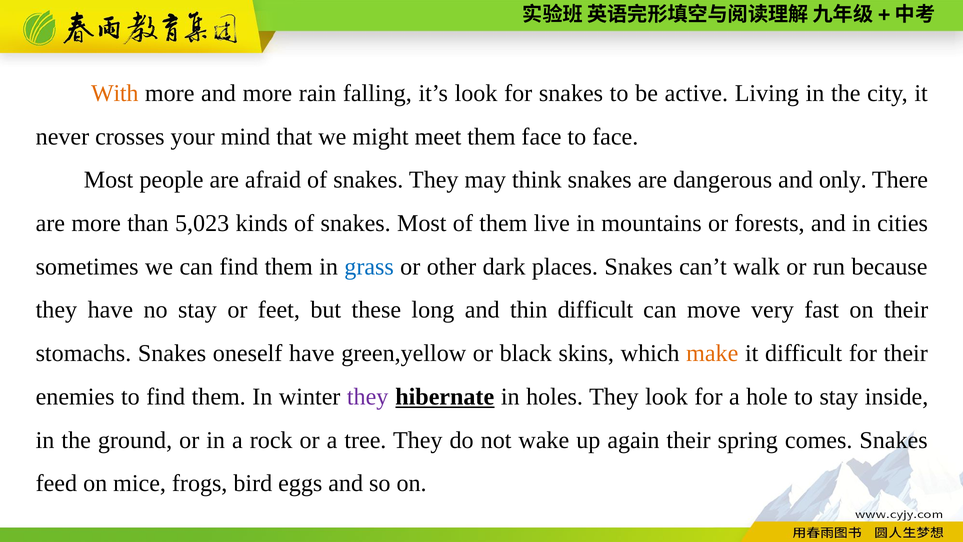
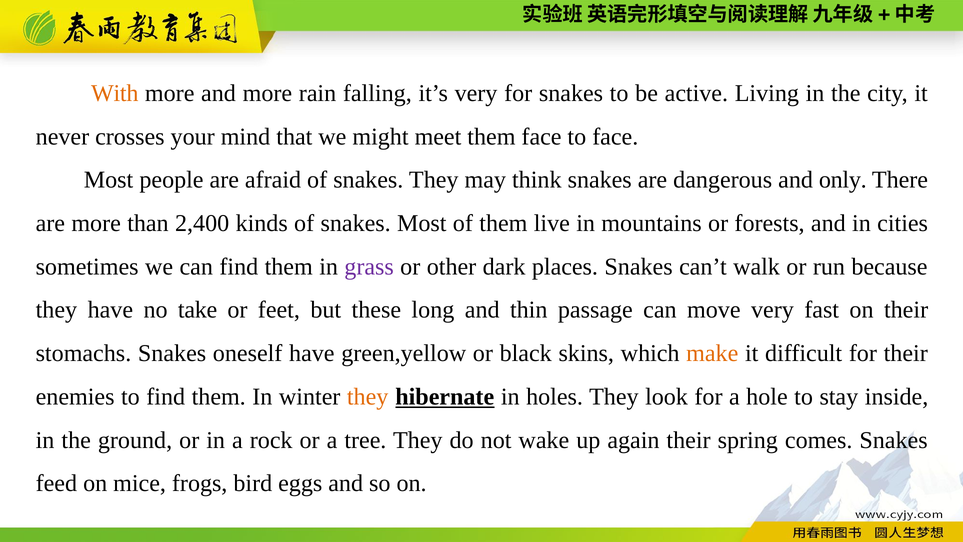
it’s look: look -> very (476, 93)
5,023: 5,023 -> 2,400 (202, 223)
grass colour: blue -> purple (369, 267)
no stay: stay -> take (198, 310)
thin difficult: difficult -> passage (595, 310)
they colour: purple -> orange (368, 397)
